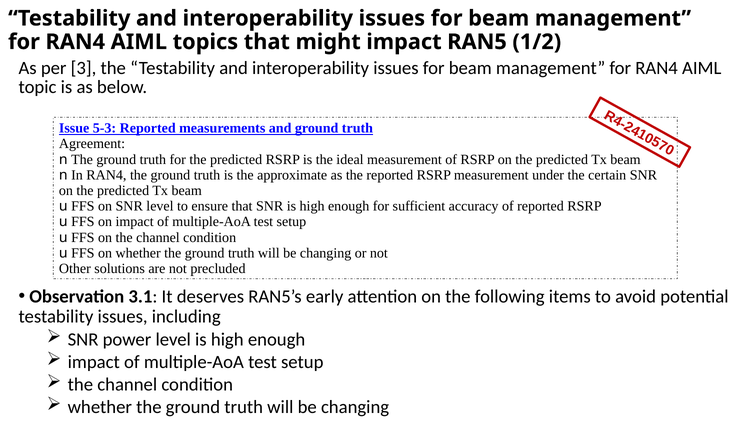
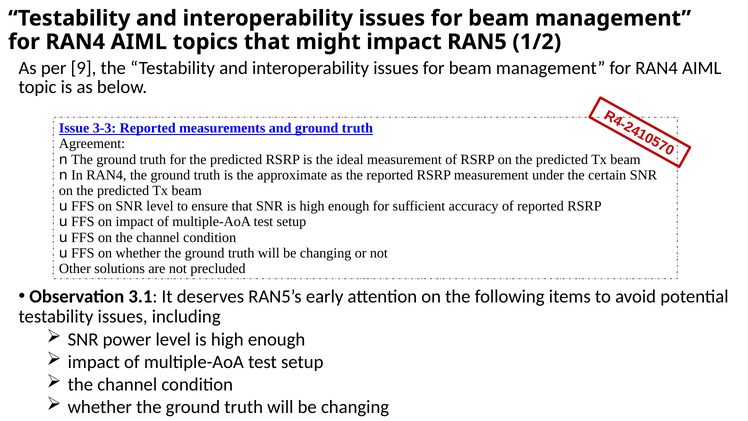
3: 3 -> 9 (83, 68)
5-3: 5-3 -> 3-3 (104, 128)
